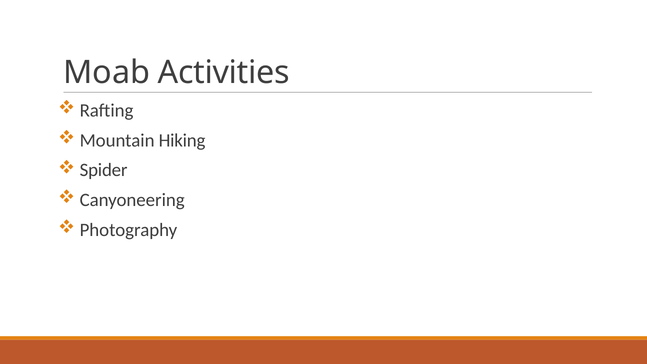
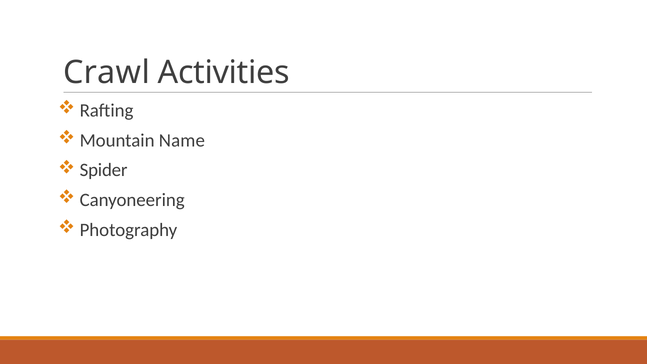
Moab: Moab -> Crawl (106, 72)
Hiking: Hiking -> Name (182, 140)
